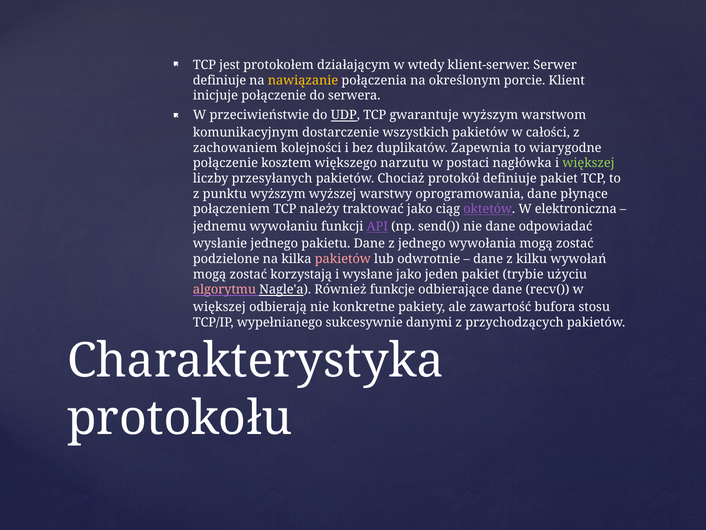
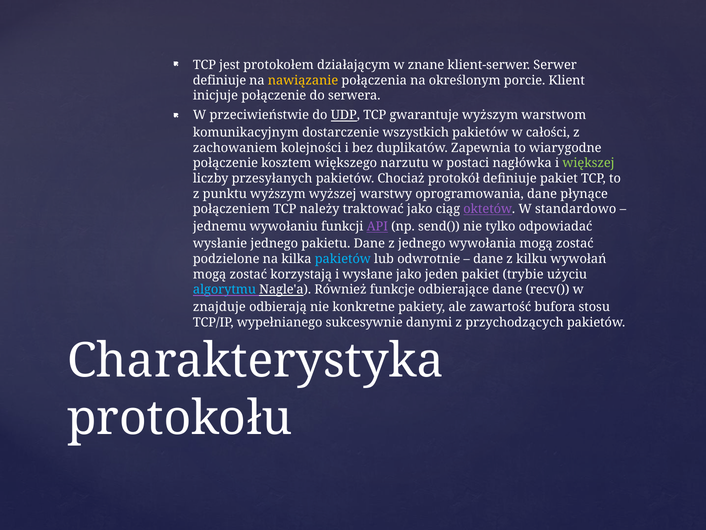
wtedy: wtedy -> znane (426, 65)
elektroniczna: elektroniczna -> standardowo (576, 209)
nie dane: dane -> tylko (500, 226)
pakietów colour: pink -> light blue (343, 259)
algorytmu colour: pink -> light blue (224, 289)
większej: większej -> znajduje (219, 307)
